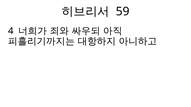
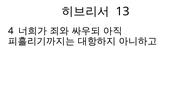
59: 59 -> 13 (123, 12)
